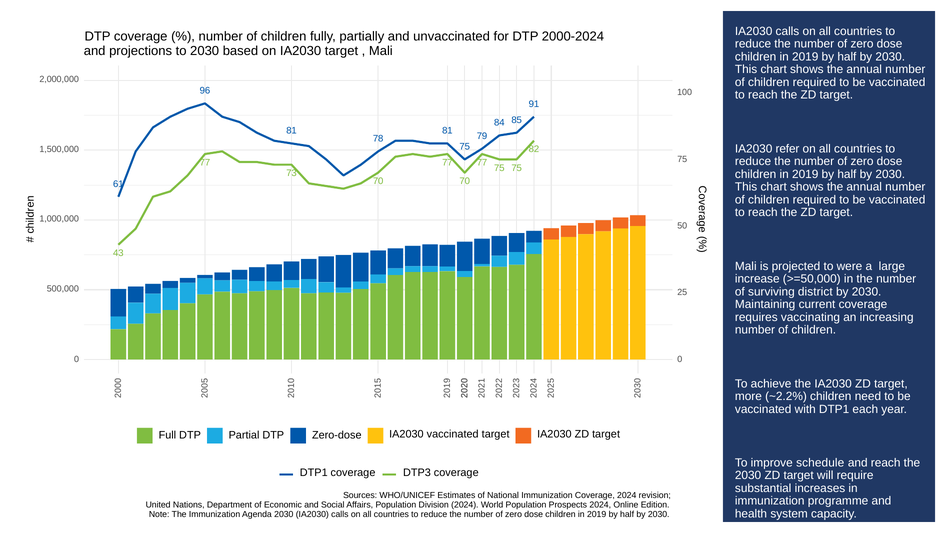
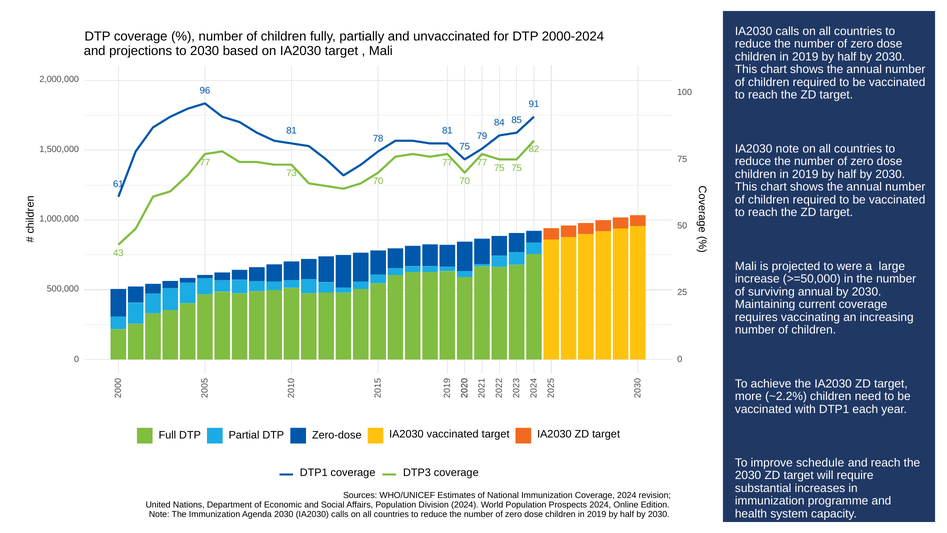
IA2030 refer: refer -> note (787, 149)
surviving district: district -> annual (815, 292)
